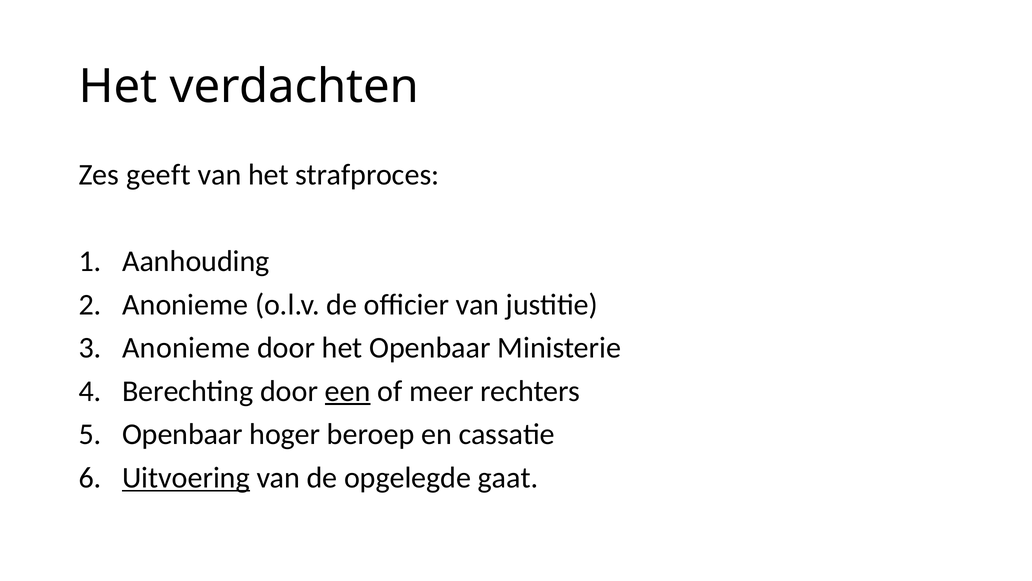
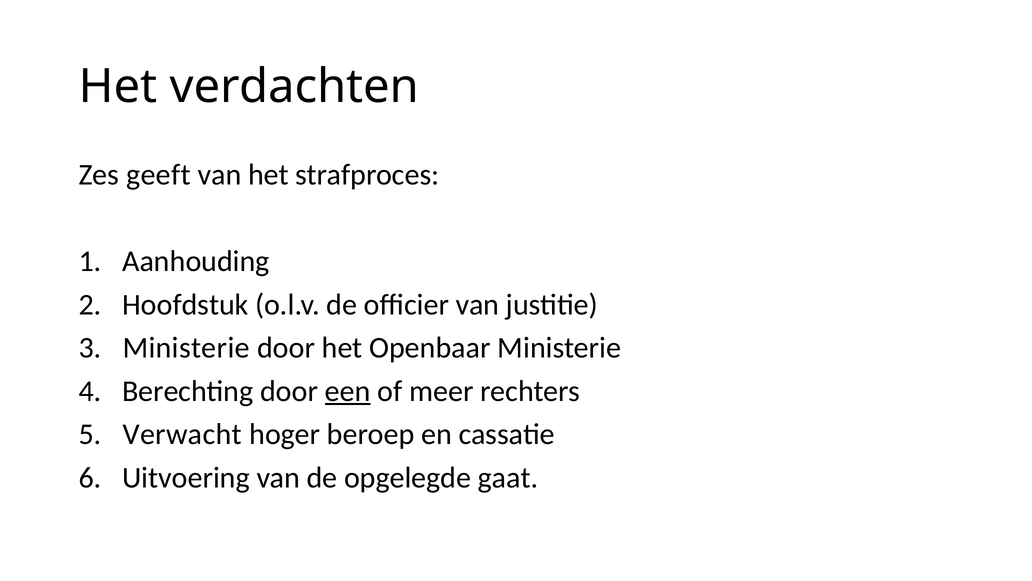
Anonieme: Anonieme -> Hoofdstuk (185, 304)
Anonieme: Anonieme -> Ministerie (186, 348)
Openbaar: Openbaar -> Verwacht (182, 434)
Uitvoering underline: present -> none (186, 477)
